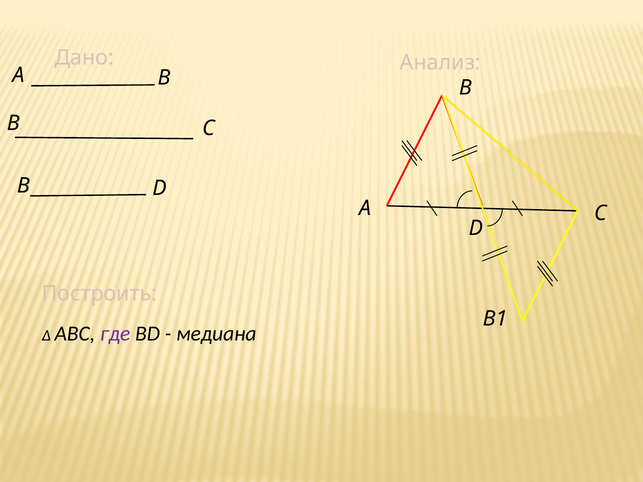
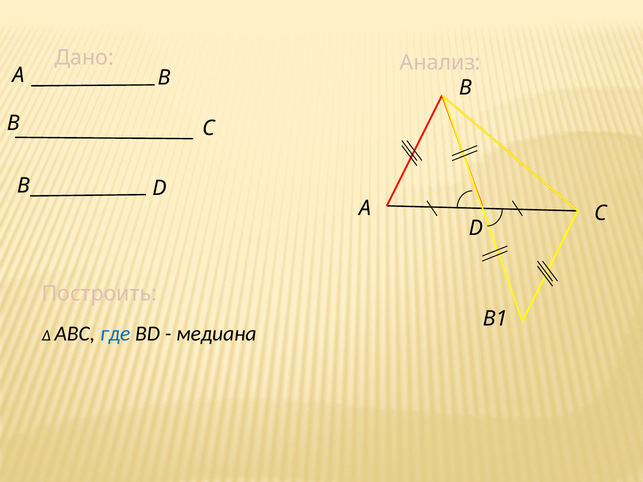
где colour: purple -> blue (115, 334)
